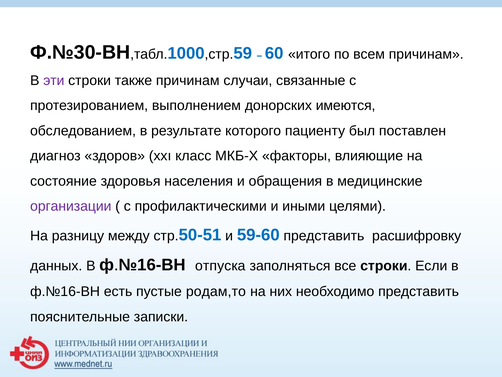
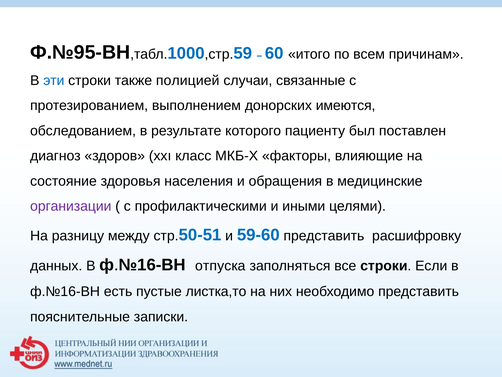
Ф.№30-ВН: Ф.№30-ВН -> Ф.№95-ВН (80, 52)
эти colour: purple -> blue (54, 80)
также причинам: причинам -> полицией (188, 80)
родам,то: родам,то -> листка,то (216, 291)
